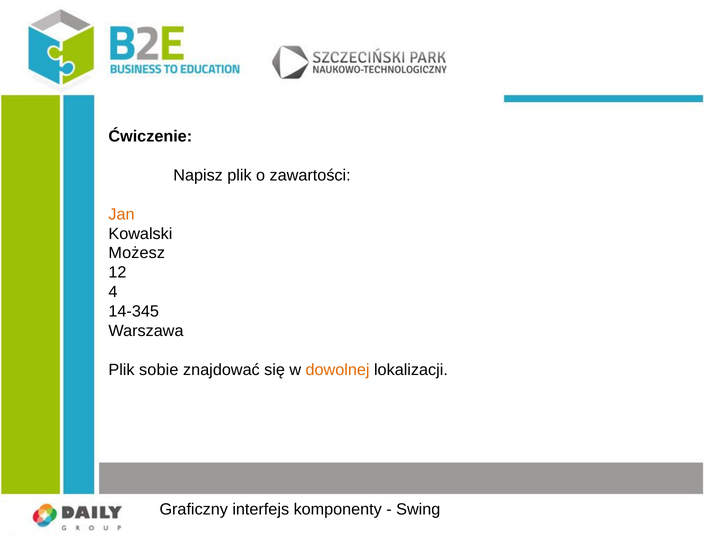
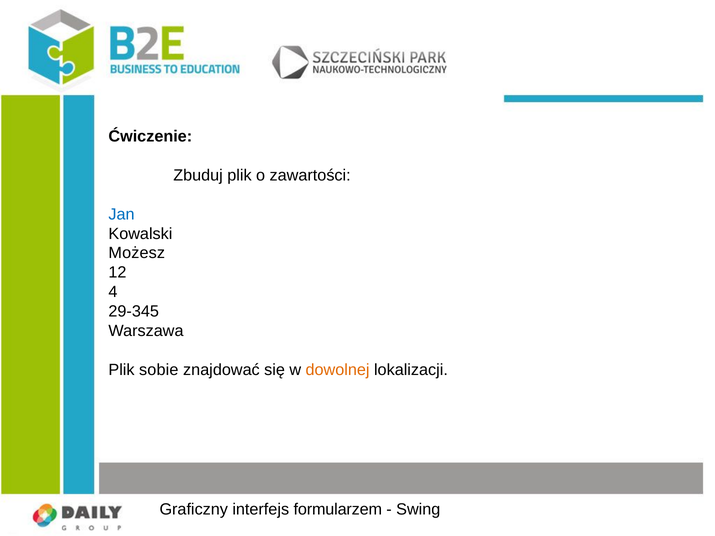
Napisz: Napisz -> Zbuduj (198, 175)
Jan colour: orange -> blue (122, 214)
14-345: 14-345 -> 29-345 (134, 312)
komponenty: komponenty -> formularzem (338, 509)
